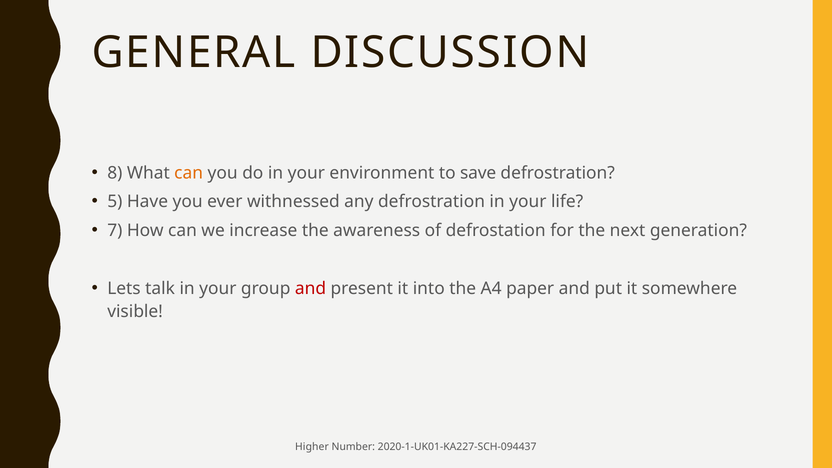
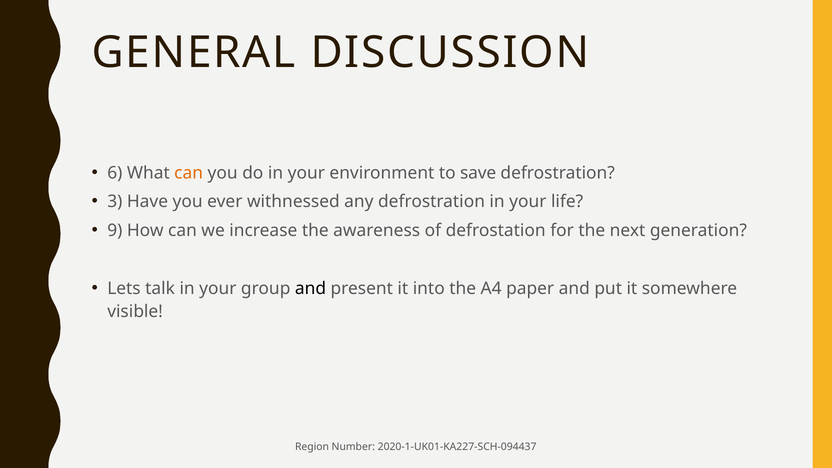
8: 8 -> 6 (115, 173)
5: 5 -> 3 (115, 202)
7: 7 -> 9 (115, 231)
and colour: red -> black (311, 289)
Higher: Higher -> Region (312, 447)
